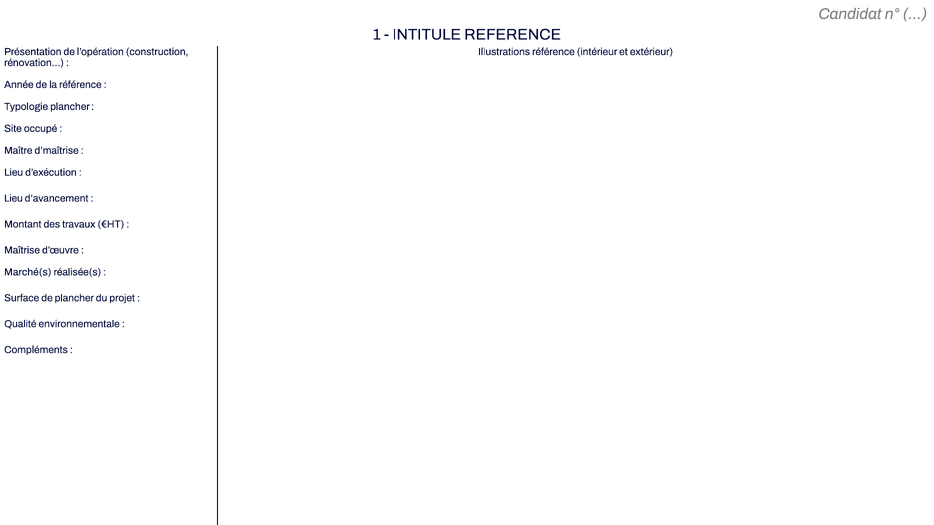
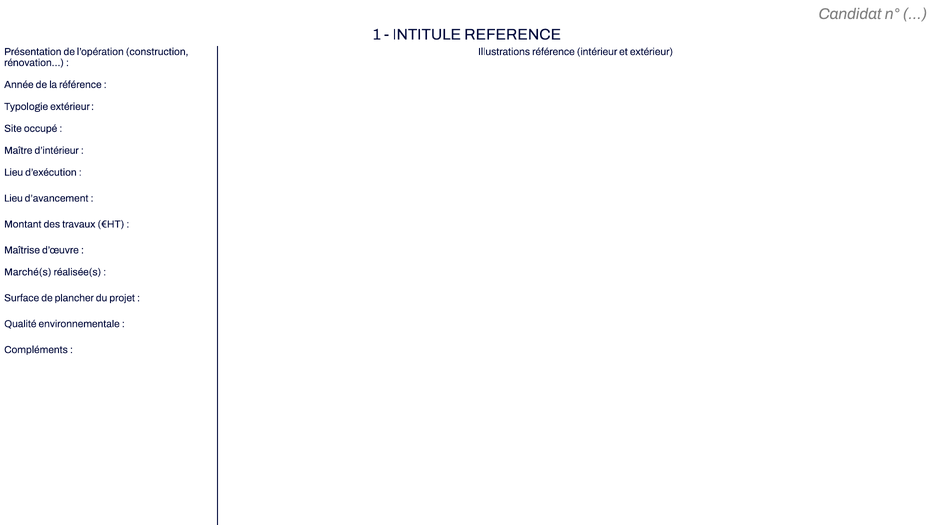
Typologie plancher: plancher -> extérieur (70, 107)
d’maîtrise: d’maîtrise -> d’intérieur (57, 151)
